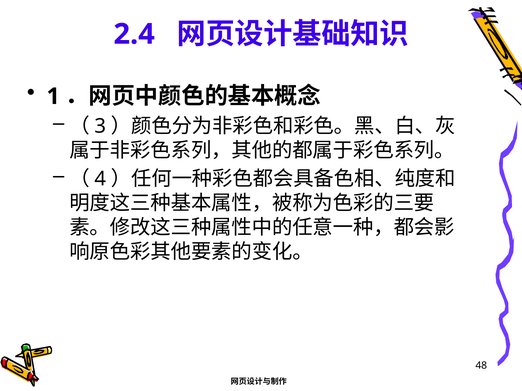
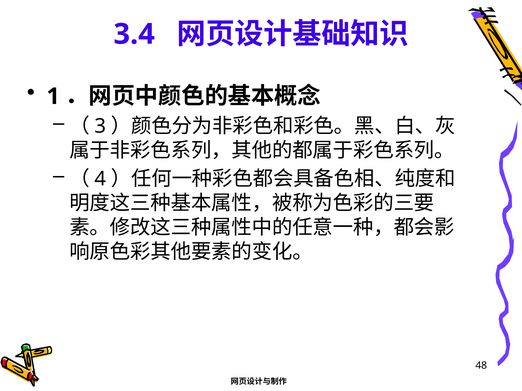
2.4: 2.4 -> 3.4 (134, 34)
